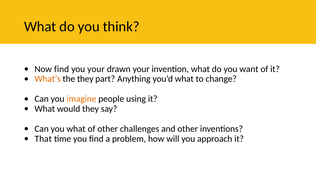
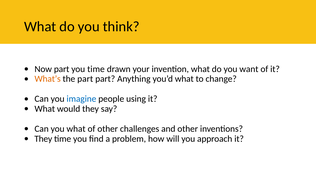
Now find: find -> part (62, 69)
you your: your -> time (96, 69)
the they: they -> part (85, 79)
imagine colour: orange -> blue (81, 99)
That: That -> They (43, 139)
